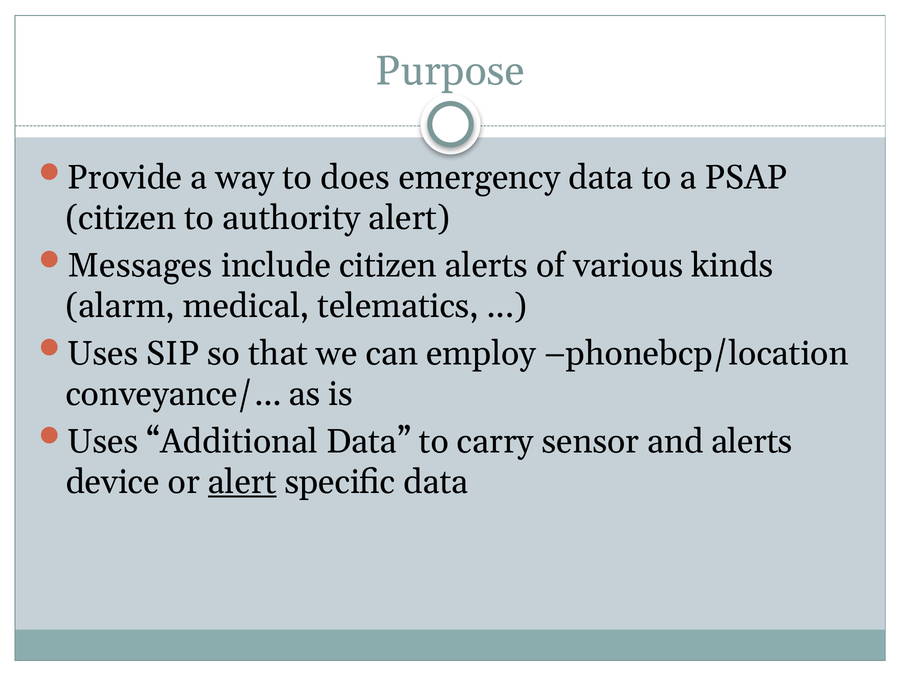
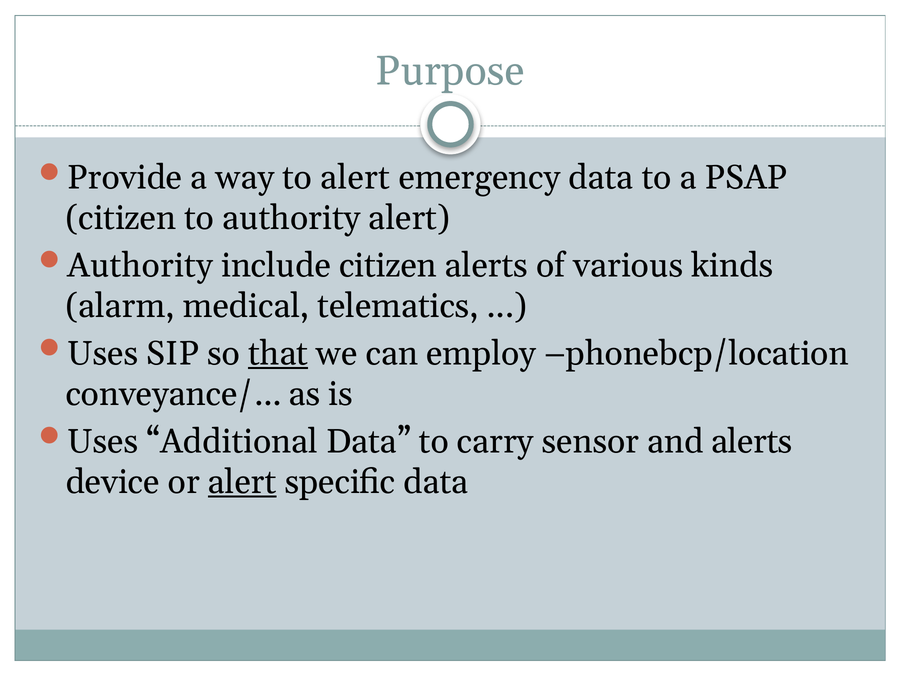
to does: does -> alert (355, 178)
Messages: Messages -> Authority (140, 265)
that underline: none -> present (278, 353)
